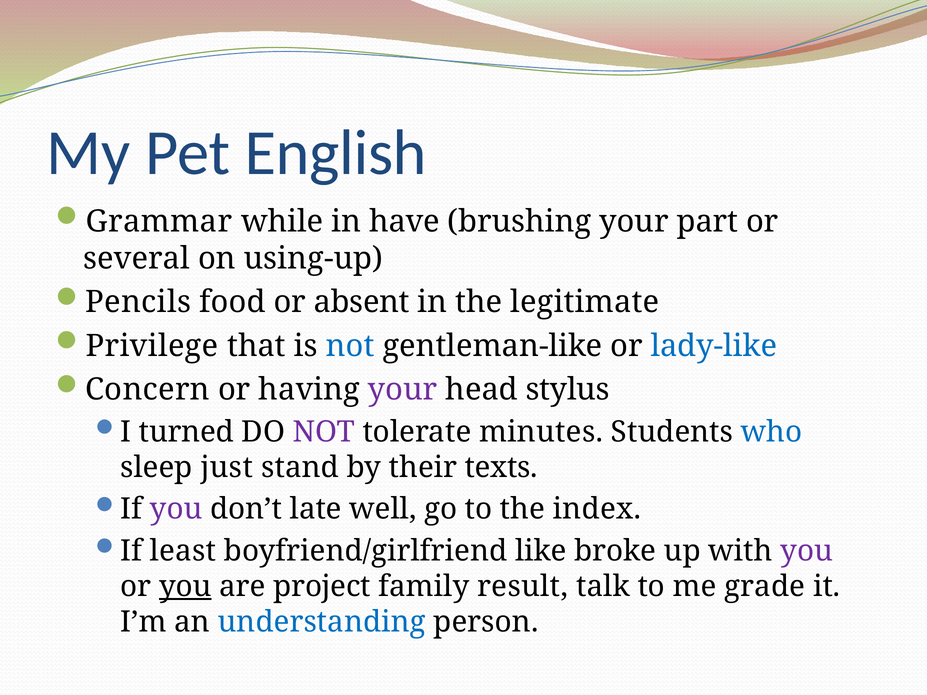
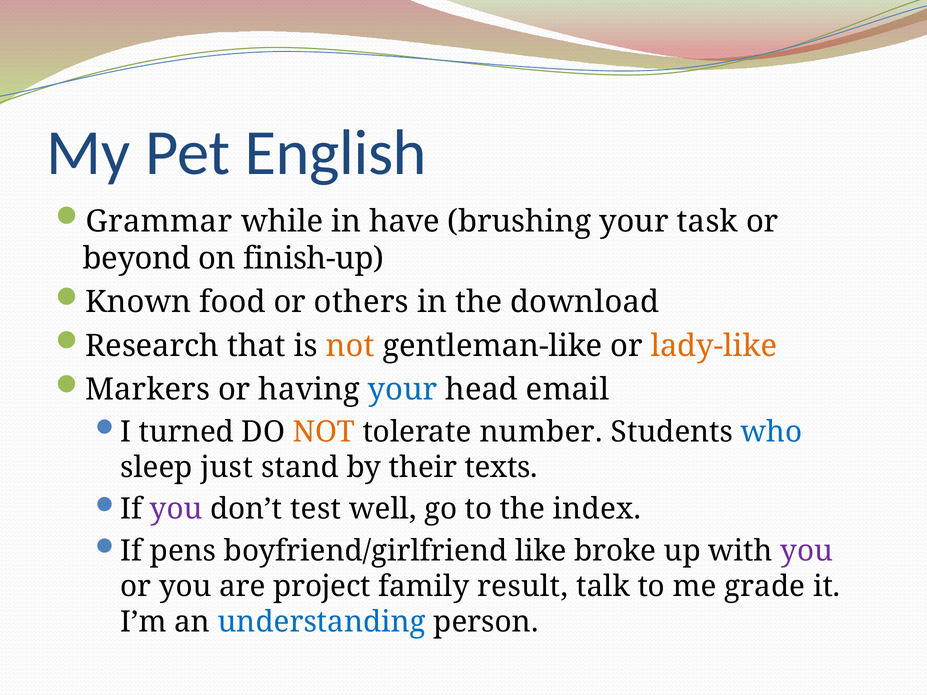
part: part -> task (707, 221)
several: several -> beyond (137, 259)
using-up: using-up -> finish-up (314, 259)
Pencils: Pencils -> Known (138, 302)
absent: absent -> others (361, 302)
legitimate: legitimate -> download (585, 302)
Privilege: Privilege -> Research (152, 346)
not colour: blue -> orange (350, 346)
lady-like colour: blue -> orange (714, 346)
Concern: Concern -> Markers (148, 390)
your colour: purple -> blue (403, 390)
stylus: stylus -> email (567, 390)
NOT colour: purple -> orange (324, 432)
minutes: minutes -> number (541, 432)
late: late -> test (316, 509)
least: least -> pens (183, 551)
you underline: present -> none (185, 587)
